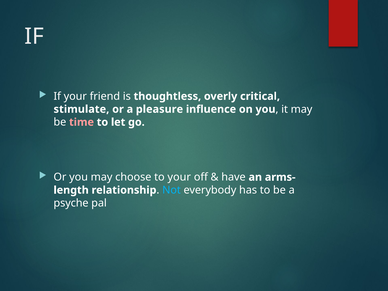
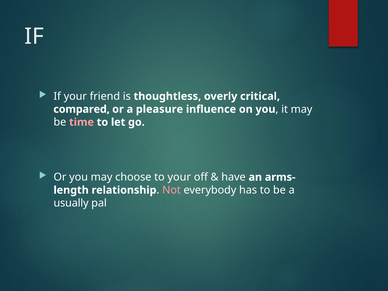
stimulate: stimulate -> compared (82, 109)
Not colour: light blue -> pink (172, 190)
psyche: psyche -> usually (71, 203)
